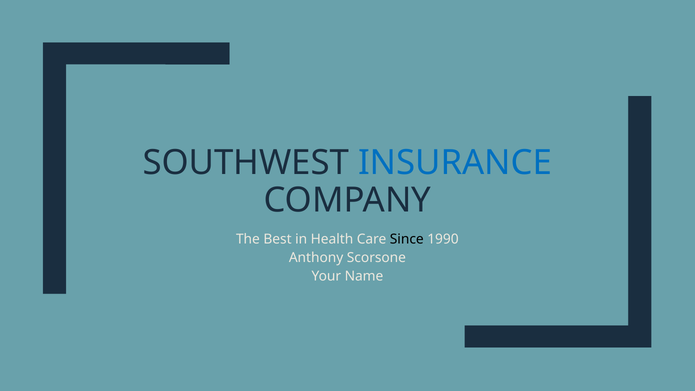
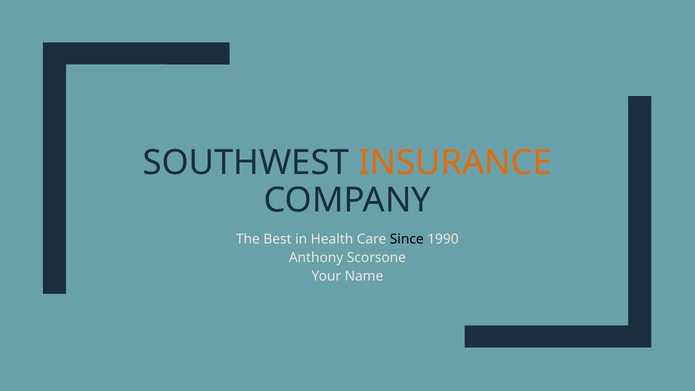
INSURANCE colour: blue -> orange (455, 163)
